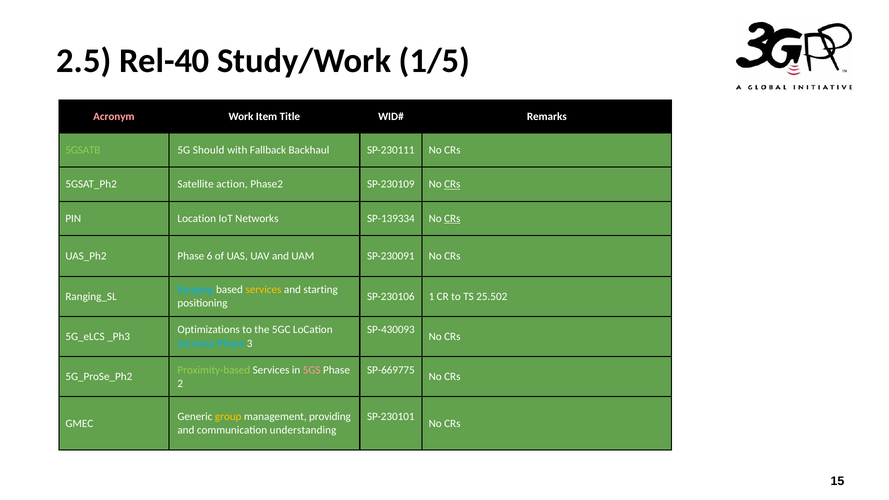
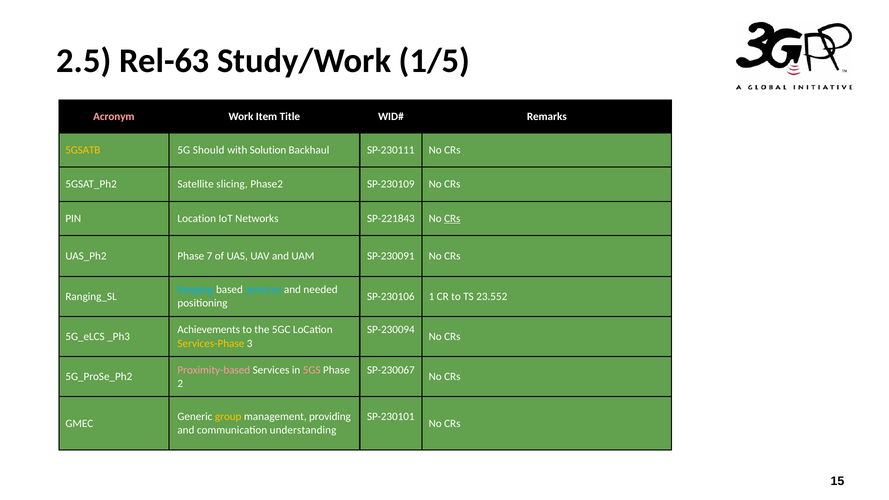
Rel-40: Rel-40 -> Rel-63 (164, 61)
5GSATB colour: light green -> yellow (83, 150)
Fallback: Fallback -> Solution (268, 150)
action: action -> slicing (232, 184)
CRs underline: present -> none (452, 184)
SP-139334: SP-139334 -> SP-221843 (391, 219)
6: 6 -> 7 (209, 256)
services colour: yellow -> light blue (263, 290)
starting: starting -> needed (321, 290)
25.502: 25.502 -> 23.552 (492, 296)
Optimizations: Optimizations -> Achievements (209, 330)
SP-430093: SP-430093 -> SP-230094 (391, 330)
Services-Phase colour: light blue -> yellow (211, 343)
Proximity-based colour: light green -> pink (214, 370)
SP-669775: SP-669775 -> SP-230067 (391, 370)
